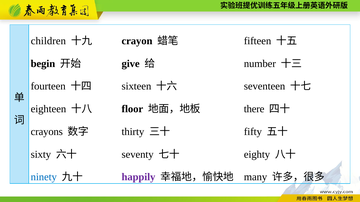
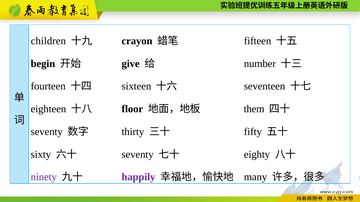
there: there -> them (254, 109)
crayons: crayons -> seventy (47, 132)
ninety colour: blue -> purple (44, 177)
